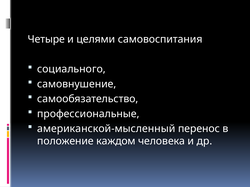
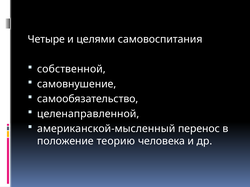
социального: социального -> собственной (71, 69)
профессиональные: профессиональные -> целенаправленной (88, 114)
каждом: каждом -> теорию (116, 142)
